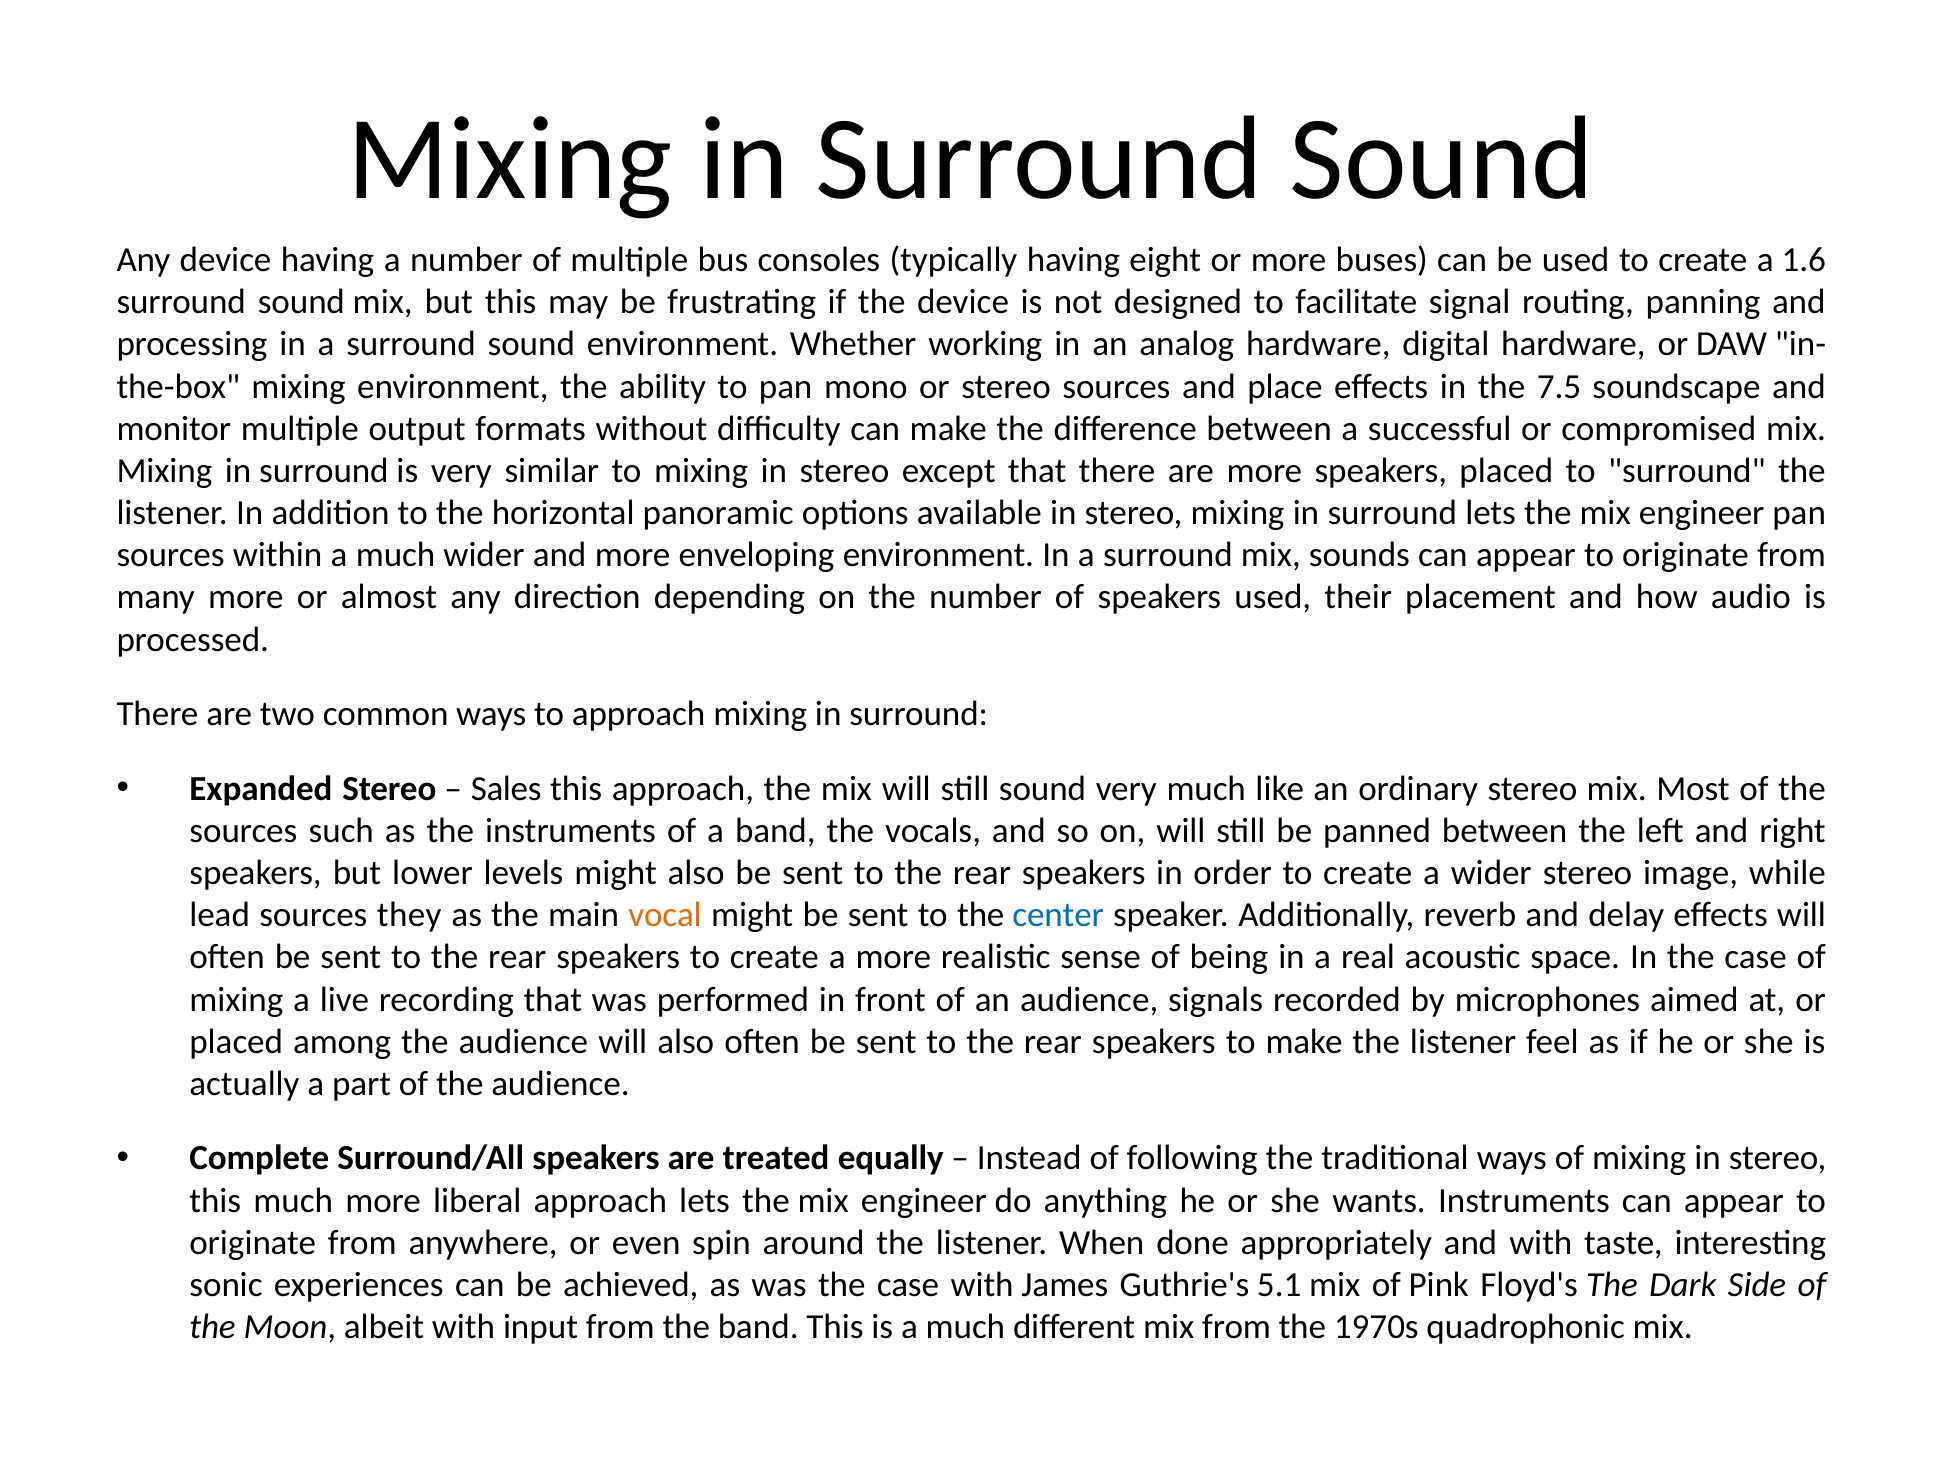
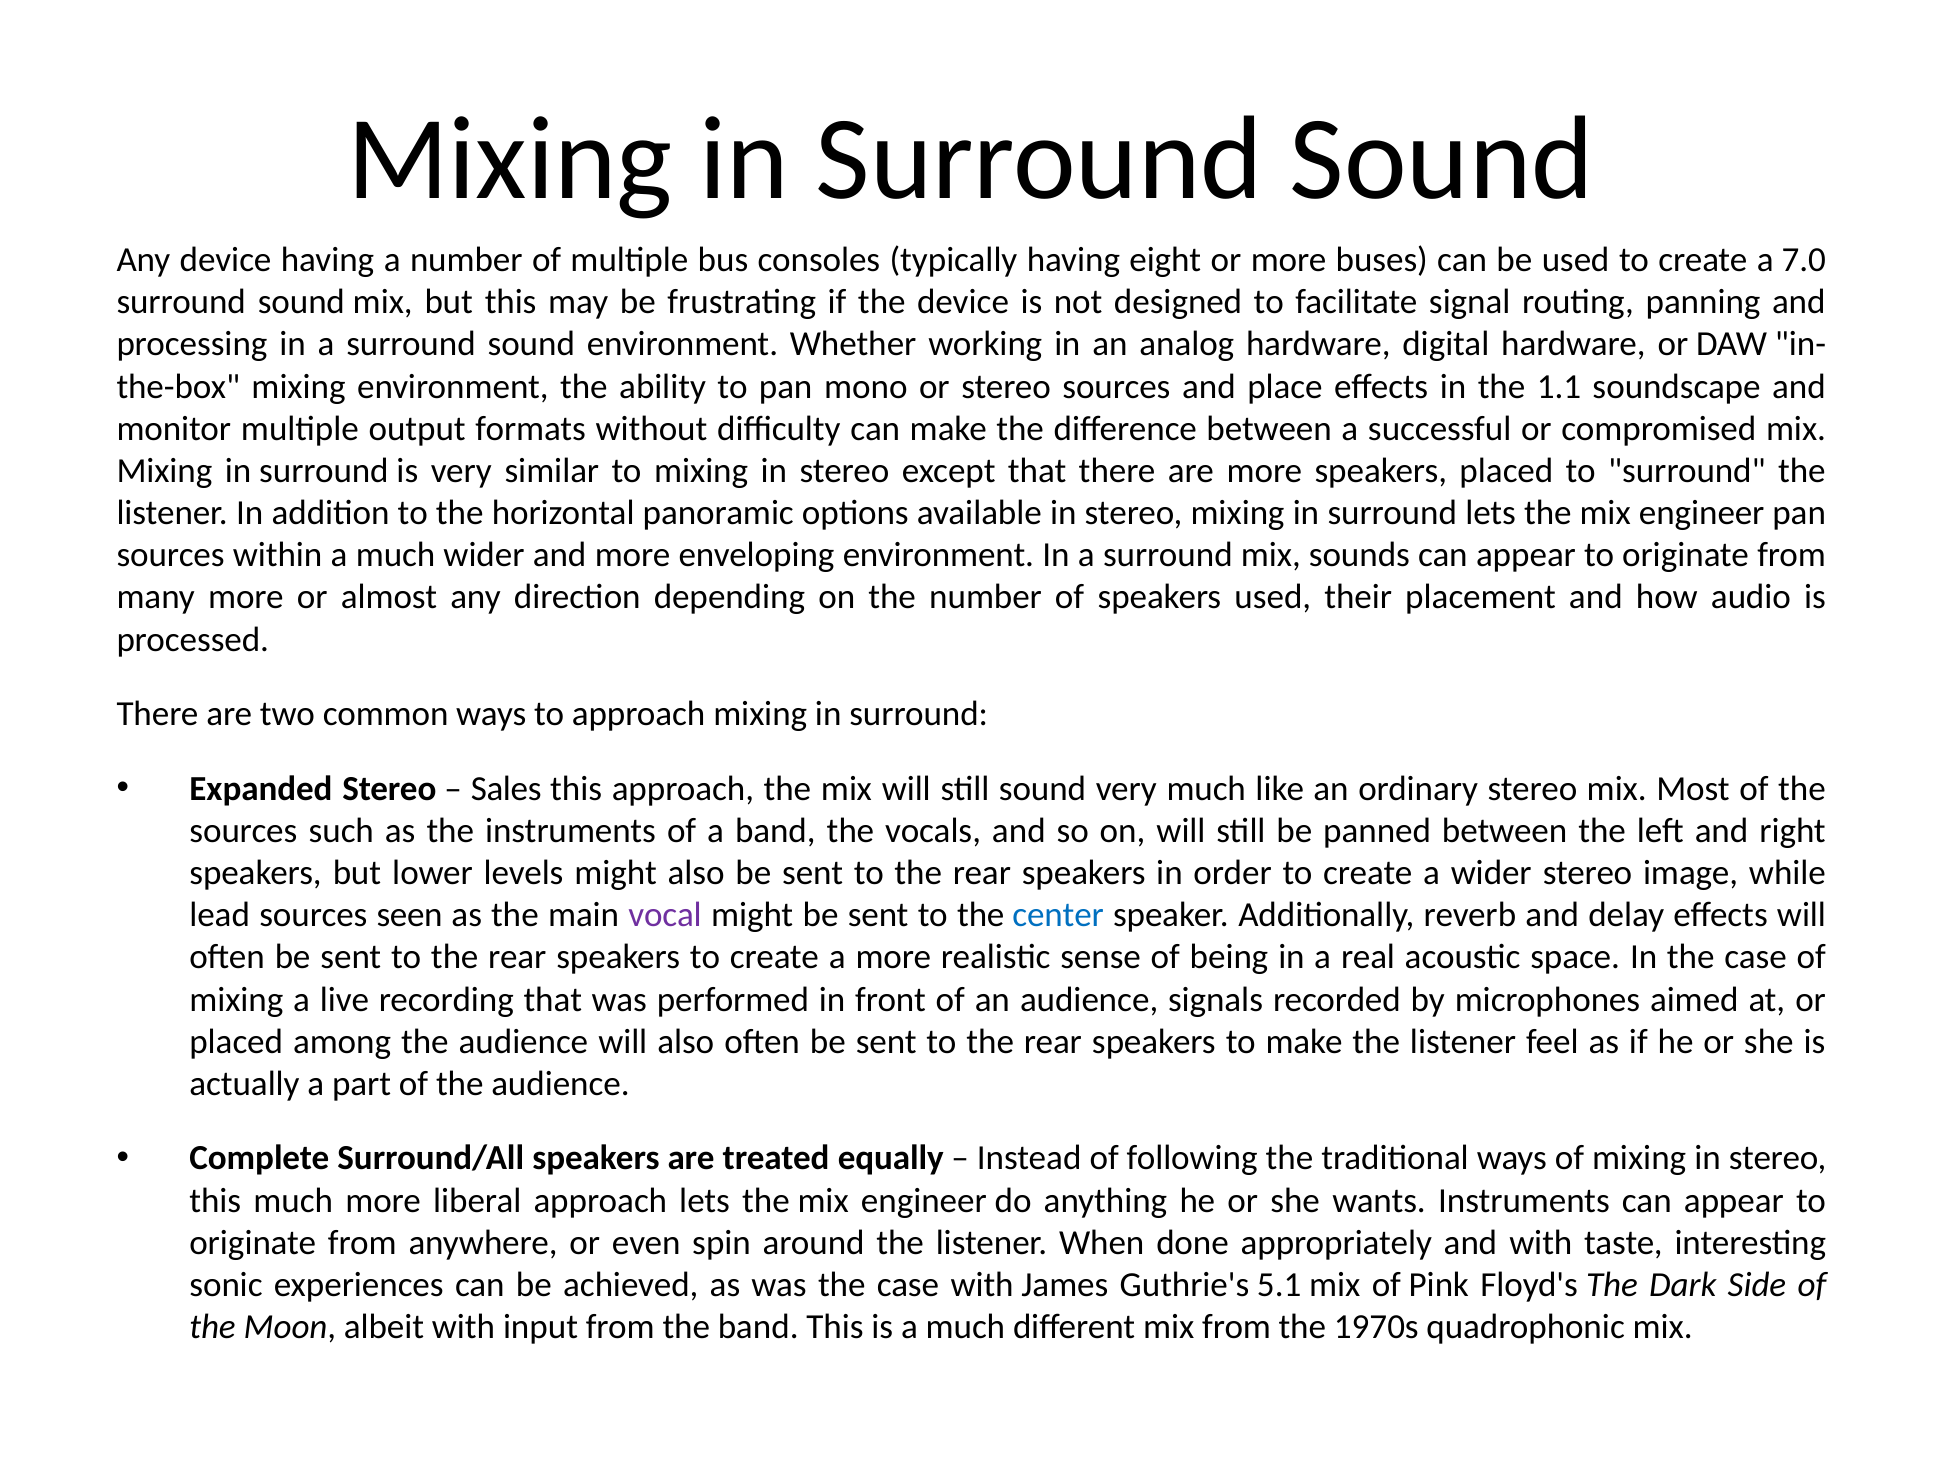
1.6: 1.6 -> 7.0 (1804, 260)
7.5: 7.5 -> 1.1 (1559, 386)
they: they -> seen (410, 915)
vocal colour: orange -> purple (665, 915)
